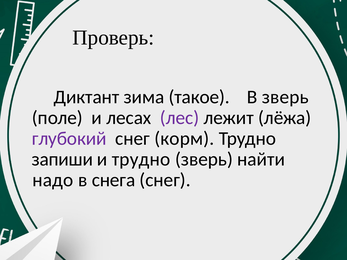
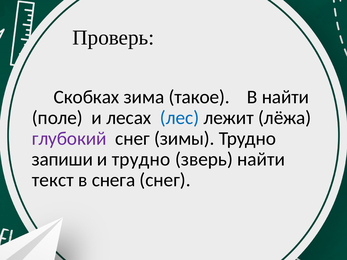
Диктант: Диктант -> Скобках (87, 97)
В зверь: зверь -> найти (285, 97)
лес colour: purple -> blue (180, 118)
корм: корм -> зимы (184, 139)
надо: надо -> текст (53, 180)
